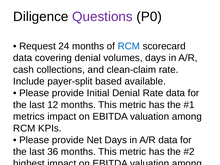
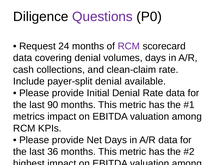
RCM colour: blue -> purple (129, 46)
payer-split based: based -> denial (108, 81)
12: 12 -> 90 (53, 105)
